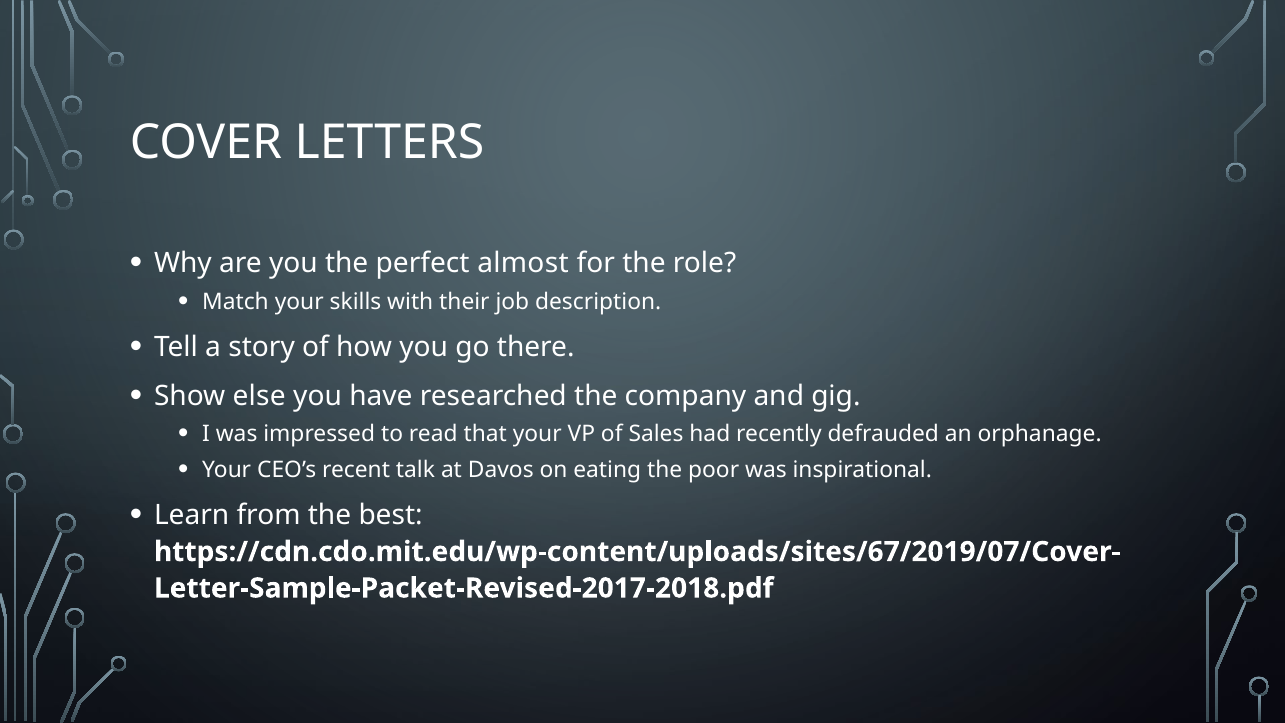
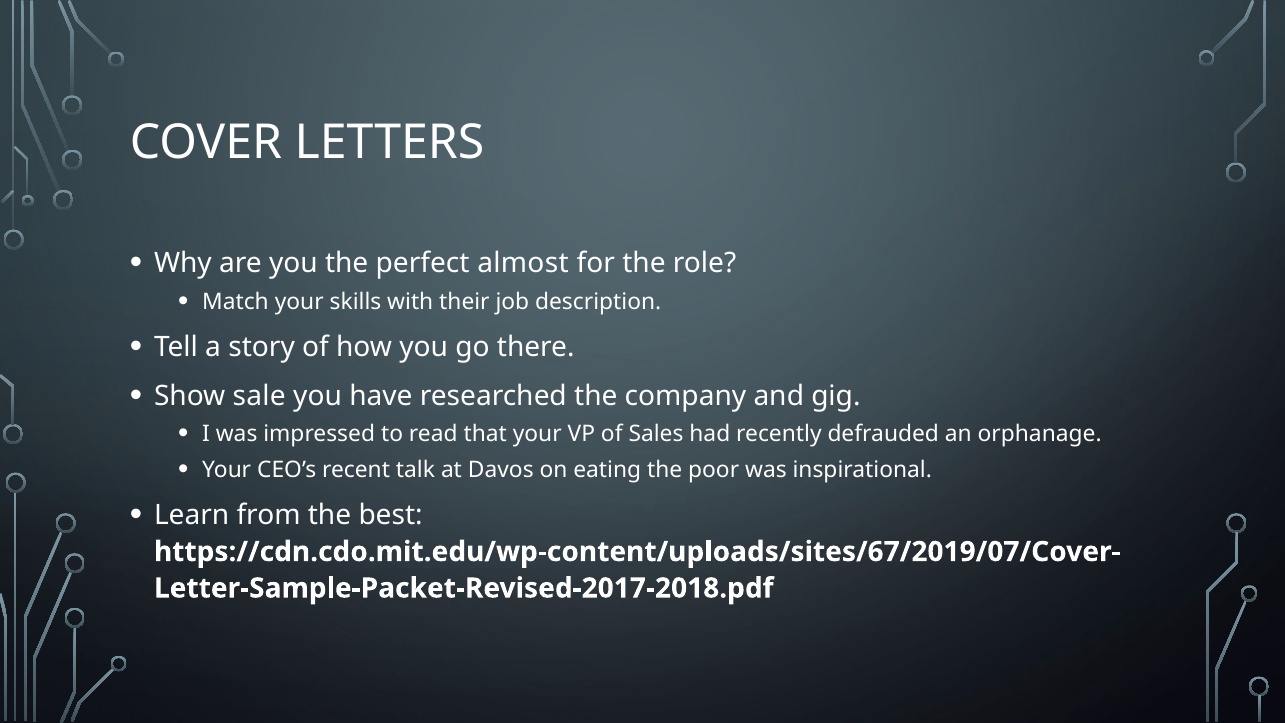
else: else -> sale (259, 396)
